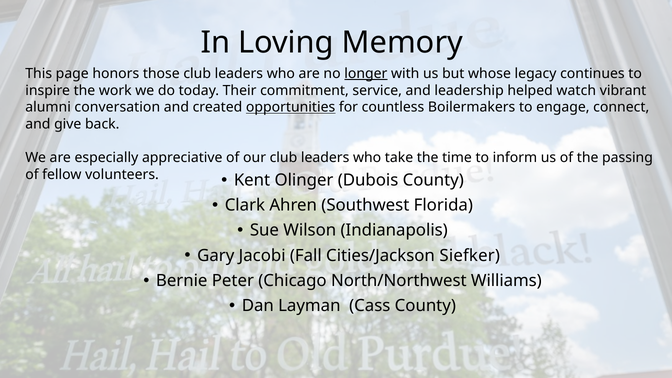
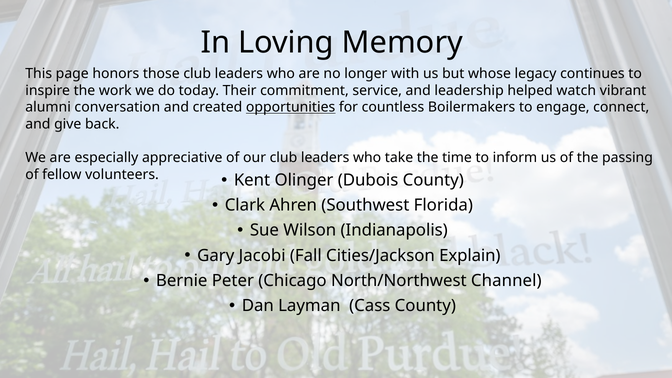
longer underline: present -> none (366, 74)
Siefker: Siefker -> Explain (470, 256)
Williams: Williams -> Channel (506, 281)
